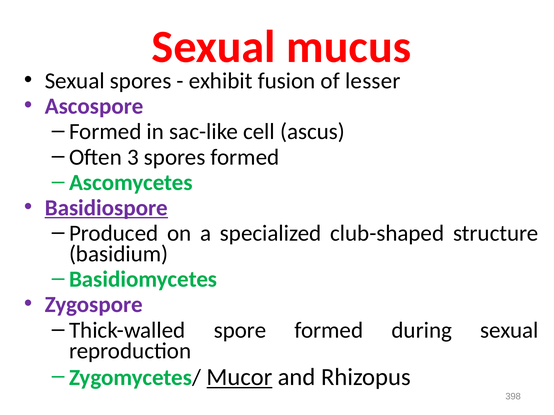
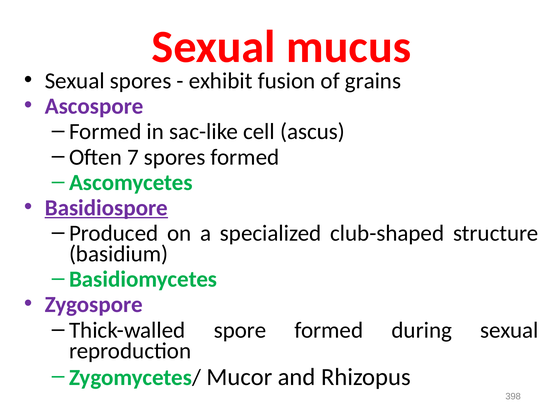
lesser: lesser -> grains (373, 81)
3: 3 -> 7 (133, 157)
Mucor underline: present -> none (239, 378)
